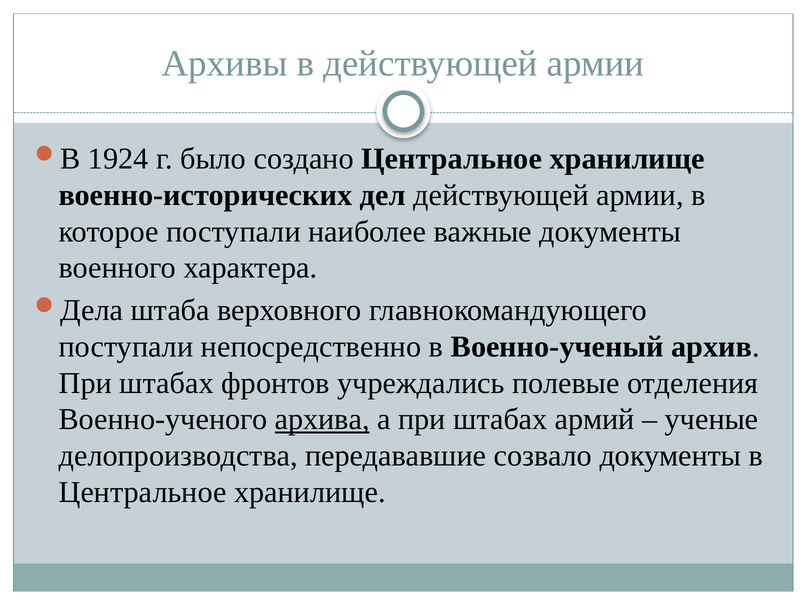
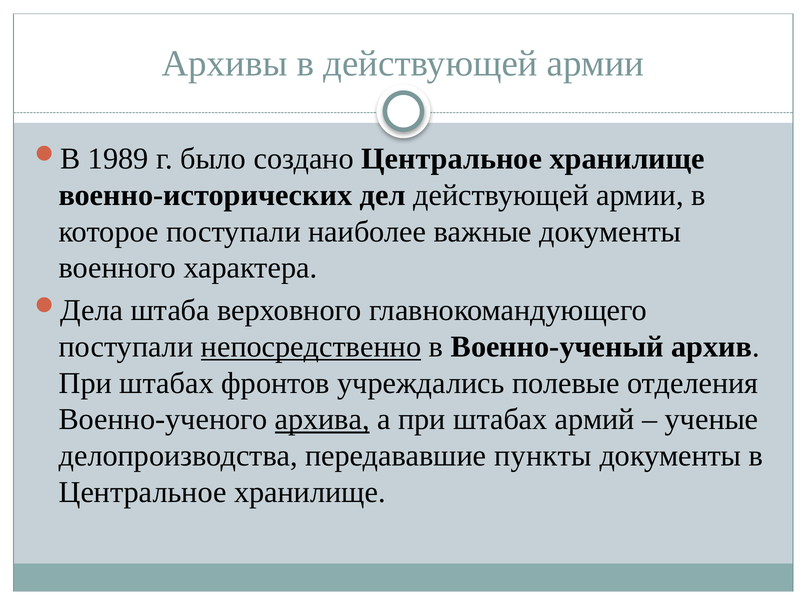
1924: 1924 -> 1989 (118, 159)
непосредственно underline: none -> present (311, 347)
созвало: созвало -> пункты (543, 456)
